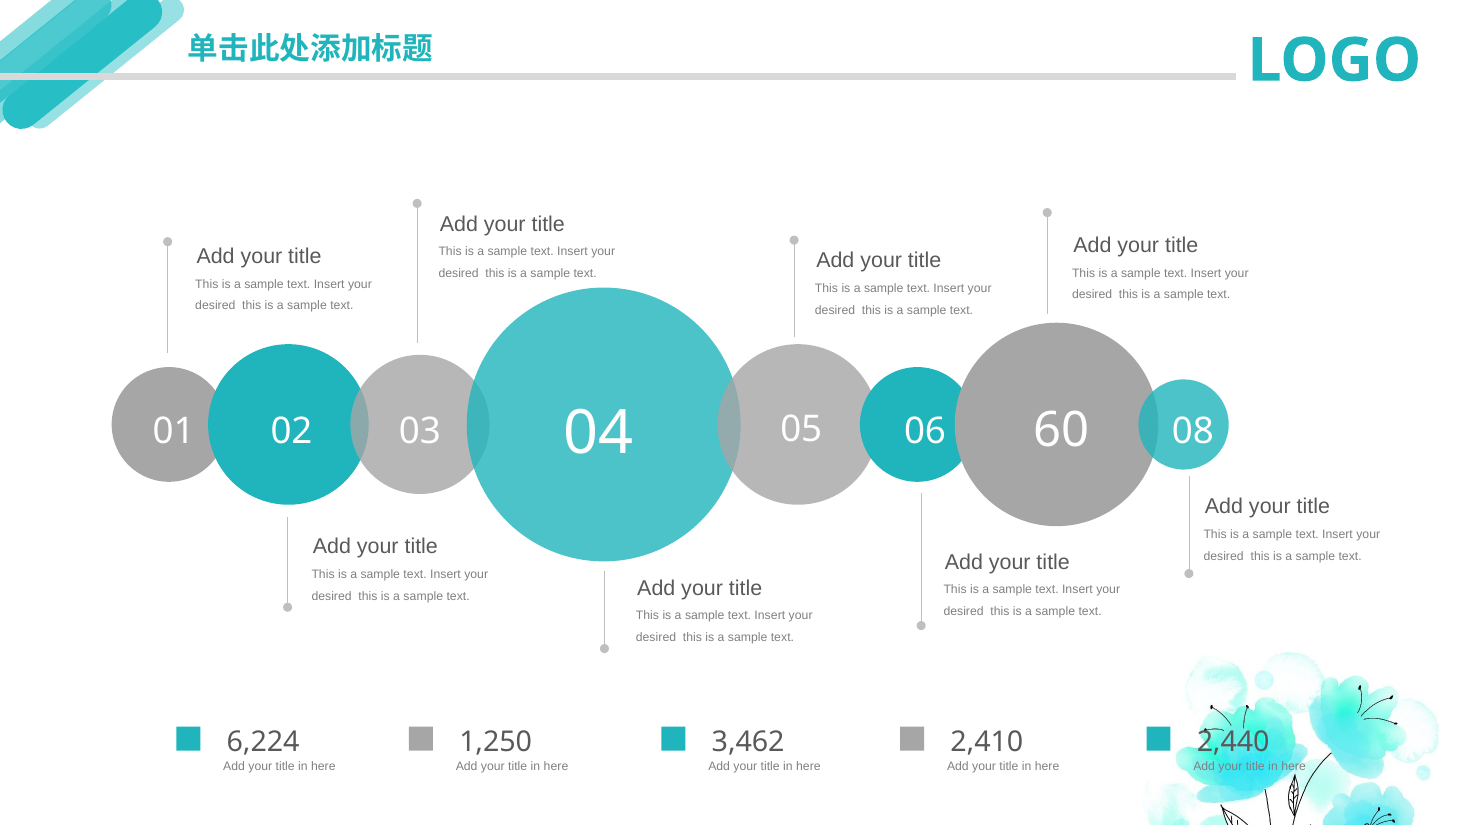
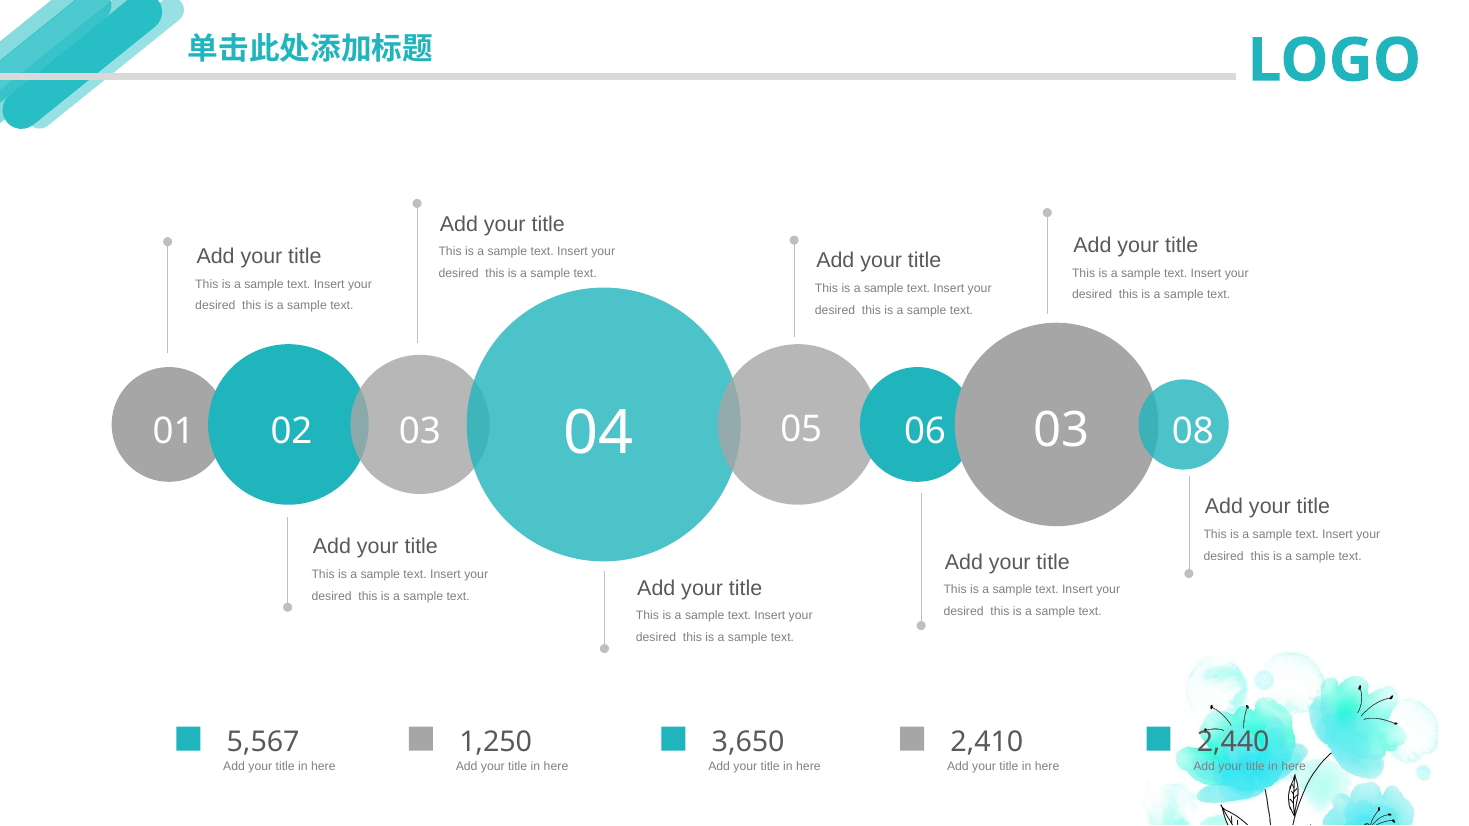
06 60: 60 -> 03 (1061, 431)
6,224: 6,224 -> 5,567 (263, 742)
3,462: 3,462 -> 3,650 (748, 742)
